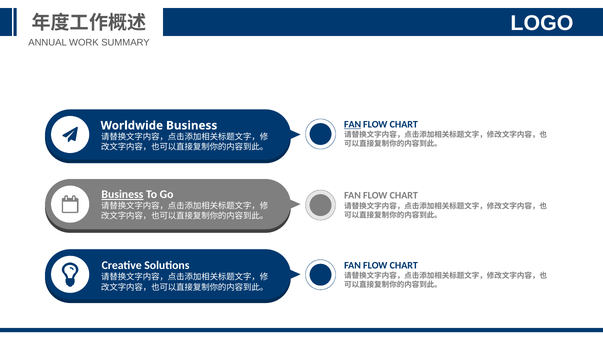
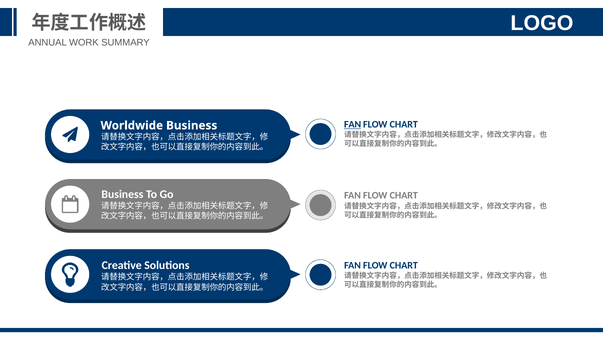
Business underline: present -> none (122, 195)
